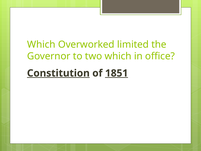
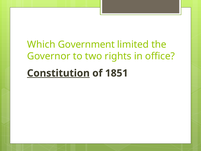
Overworked: Overworked -> Government (86, 44)
two which: which -> rights (118, 56)
1851 underline: present -> none (117, 73)
